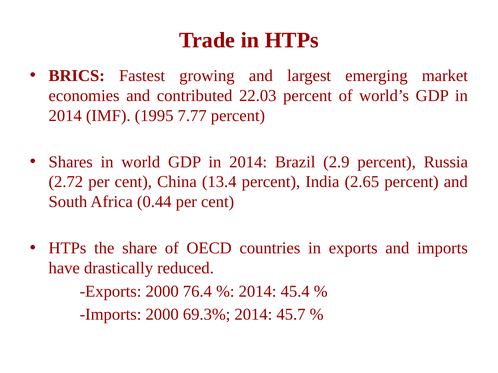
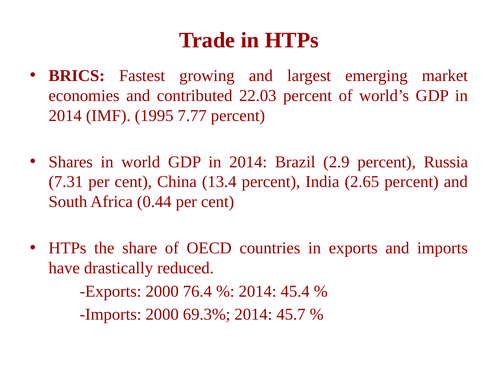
2.72: 2.72 -> 7.31 (66, 182)
